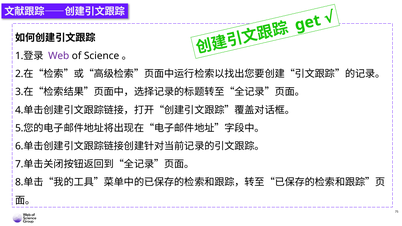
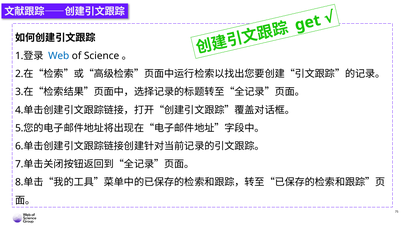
Web colour: purple -> blue (59, 56)
